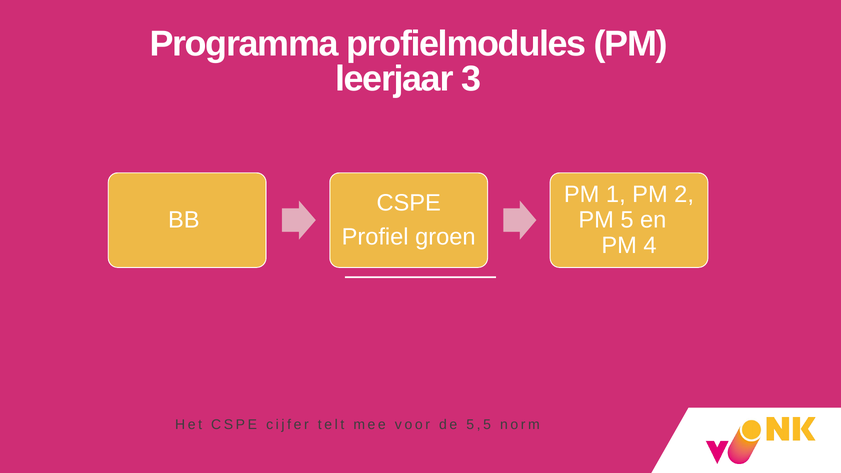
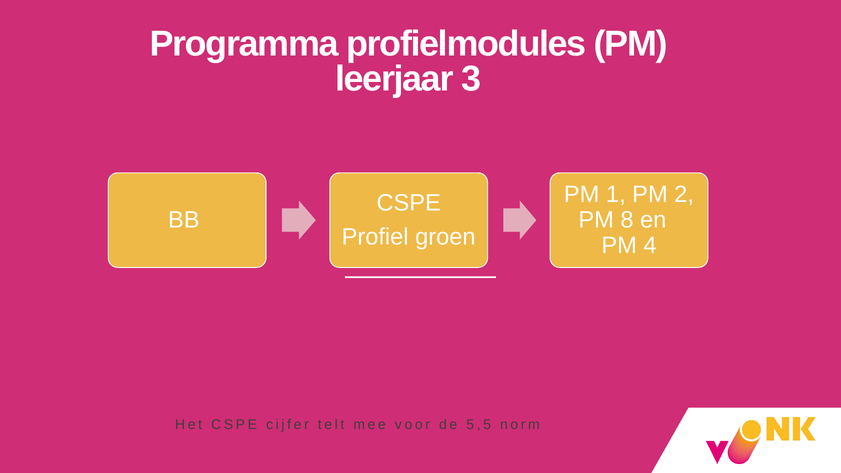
5: 5 -> 8 (627, 220)
